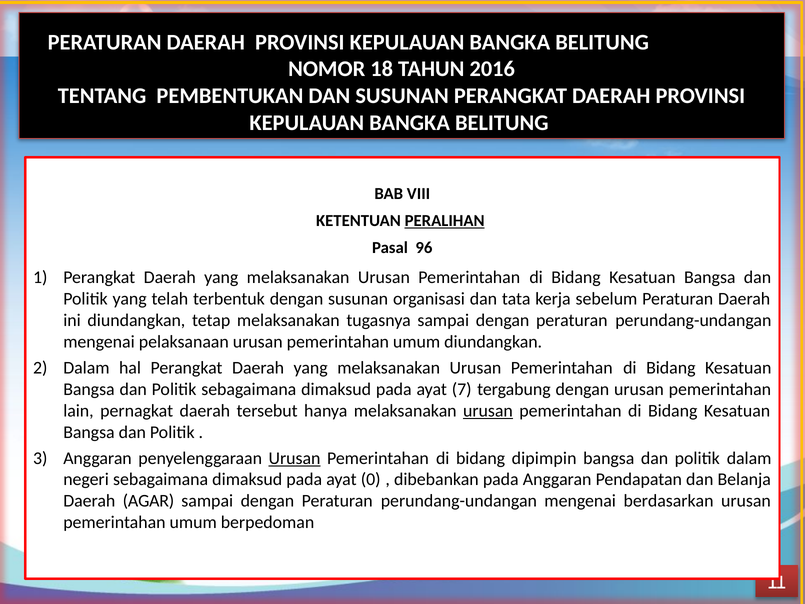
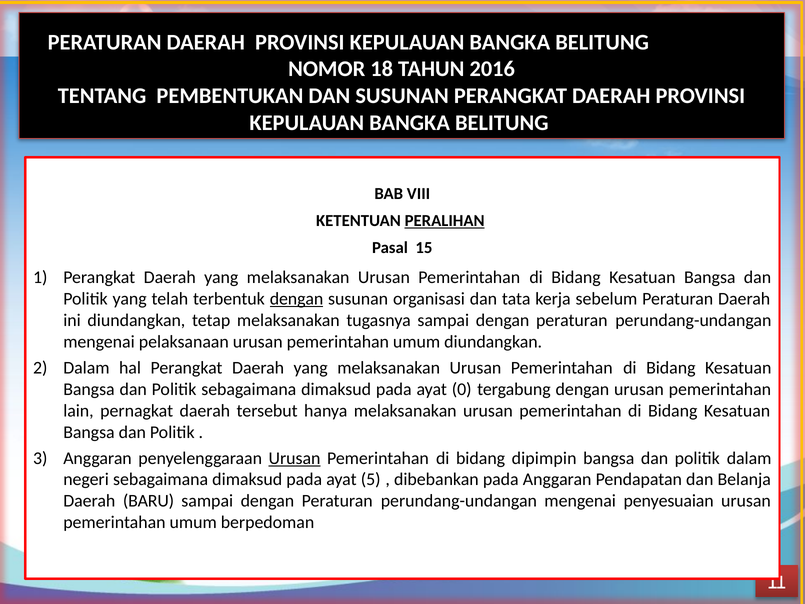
96: 96 -> 15 (424, 247)
dengan underline: none -> present (297, 299)
7: 7 -> 0 (462, 389)
urusan underline: present -> none (488, 411)
0: 0 -> 5 (371, 479)
AGAR: AGAR -> BARU (149, 501)
berdasarkan: berdasarkan -> penyesuaian (669, 501)
